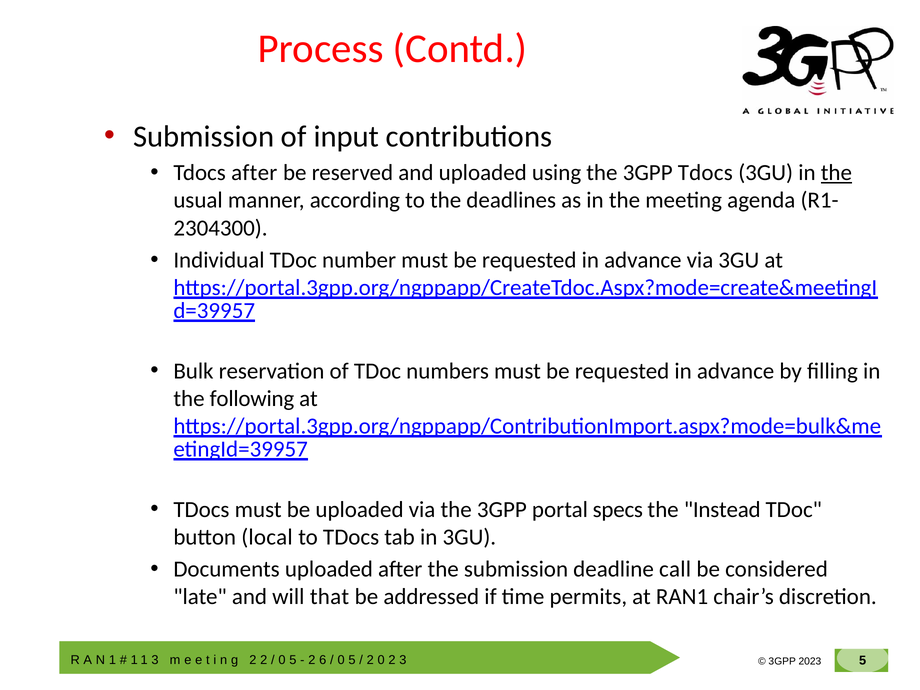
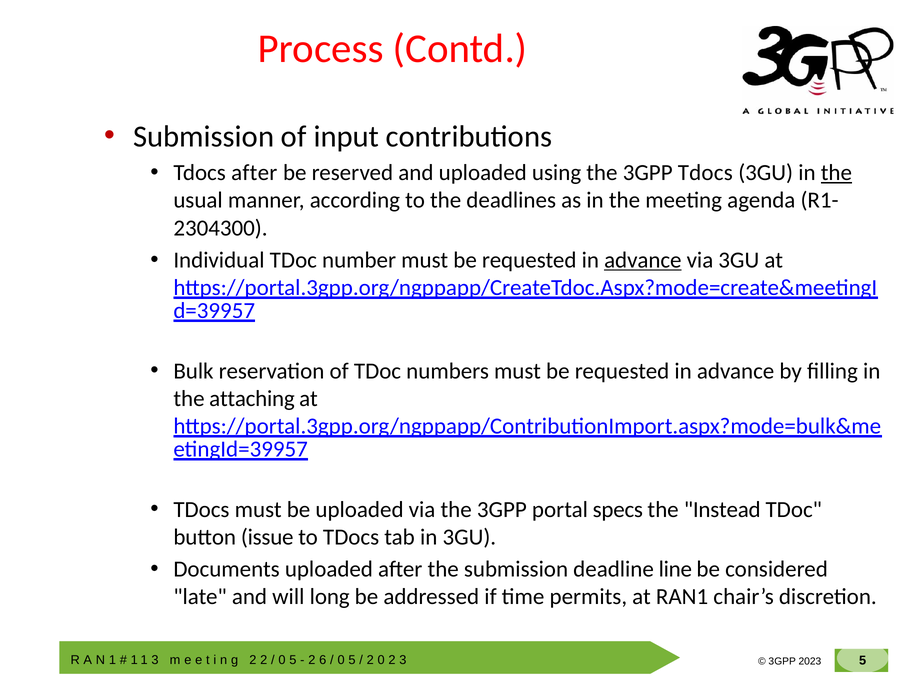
advance underline: none -> present (643, 260)
following: following -> attaching (252, 399)
local: local -> issue (267, 537)
call: call -> line (675, 569)
that: that -> long (330, 597)
